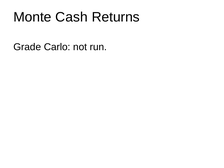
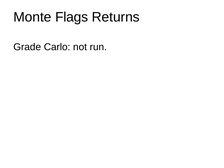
Cash: Cash -> Flags (72, 17)
